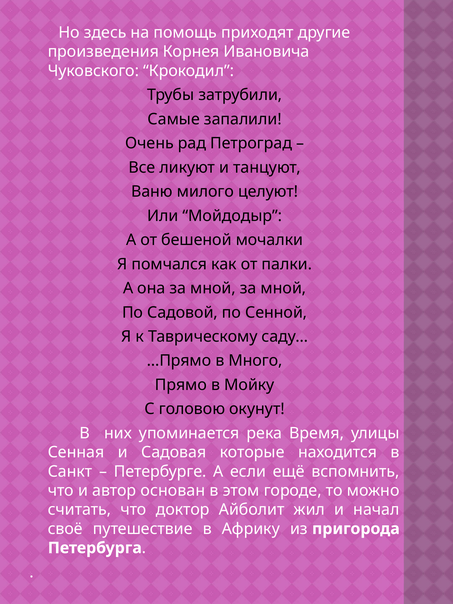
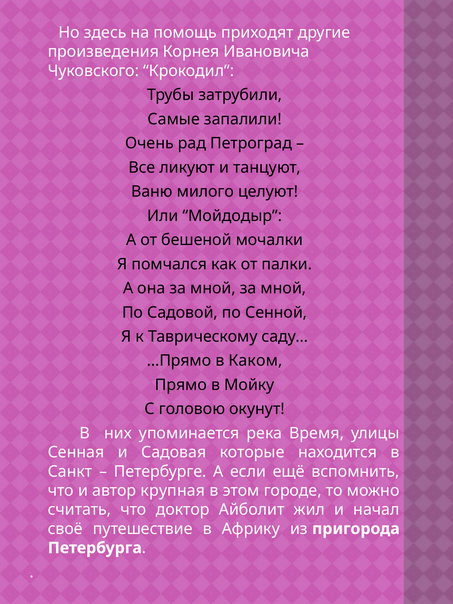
Много: Много -> Каком (255, 361)
основан: основан -> крупная (173, 491)
